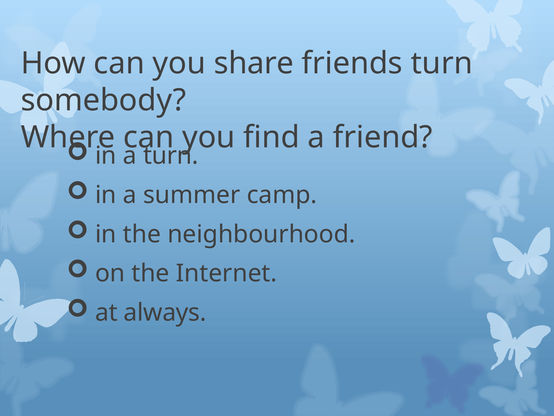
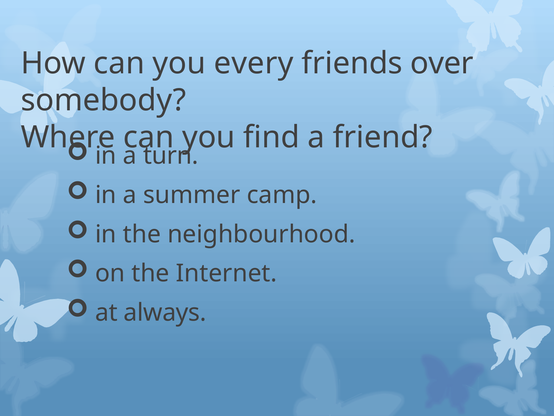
share: share -> every (254, 63)
friends turn: turn -> over (442, 63)
